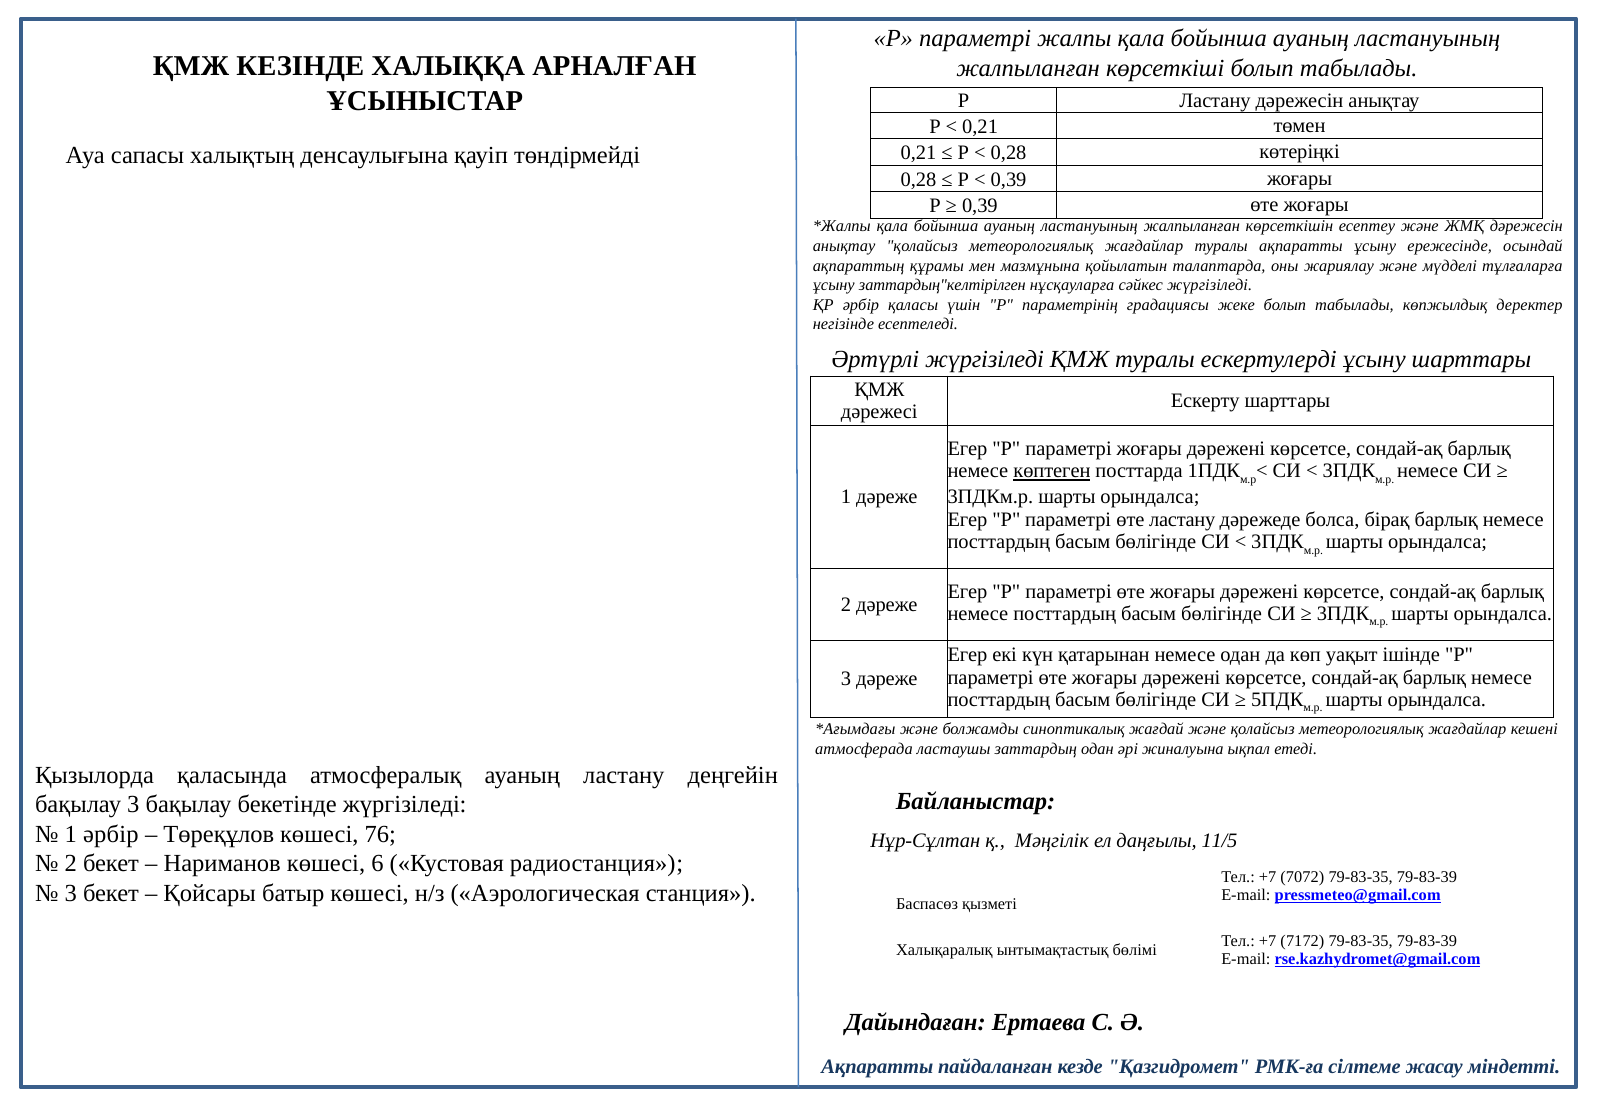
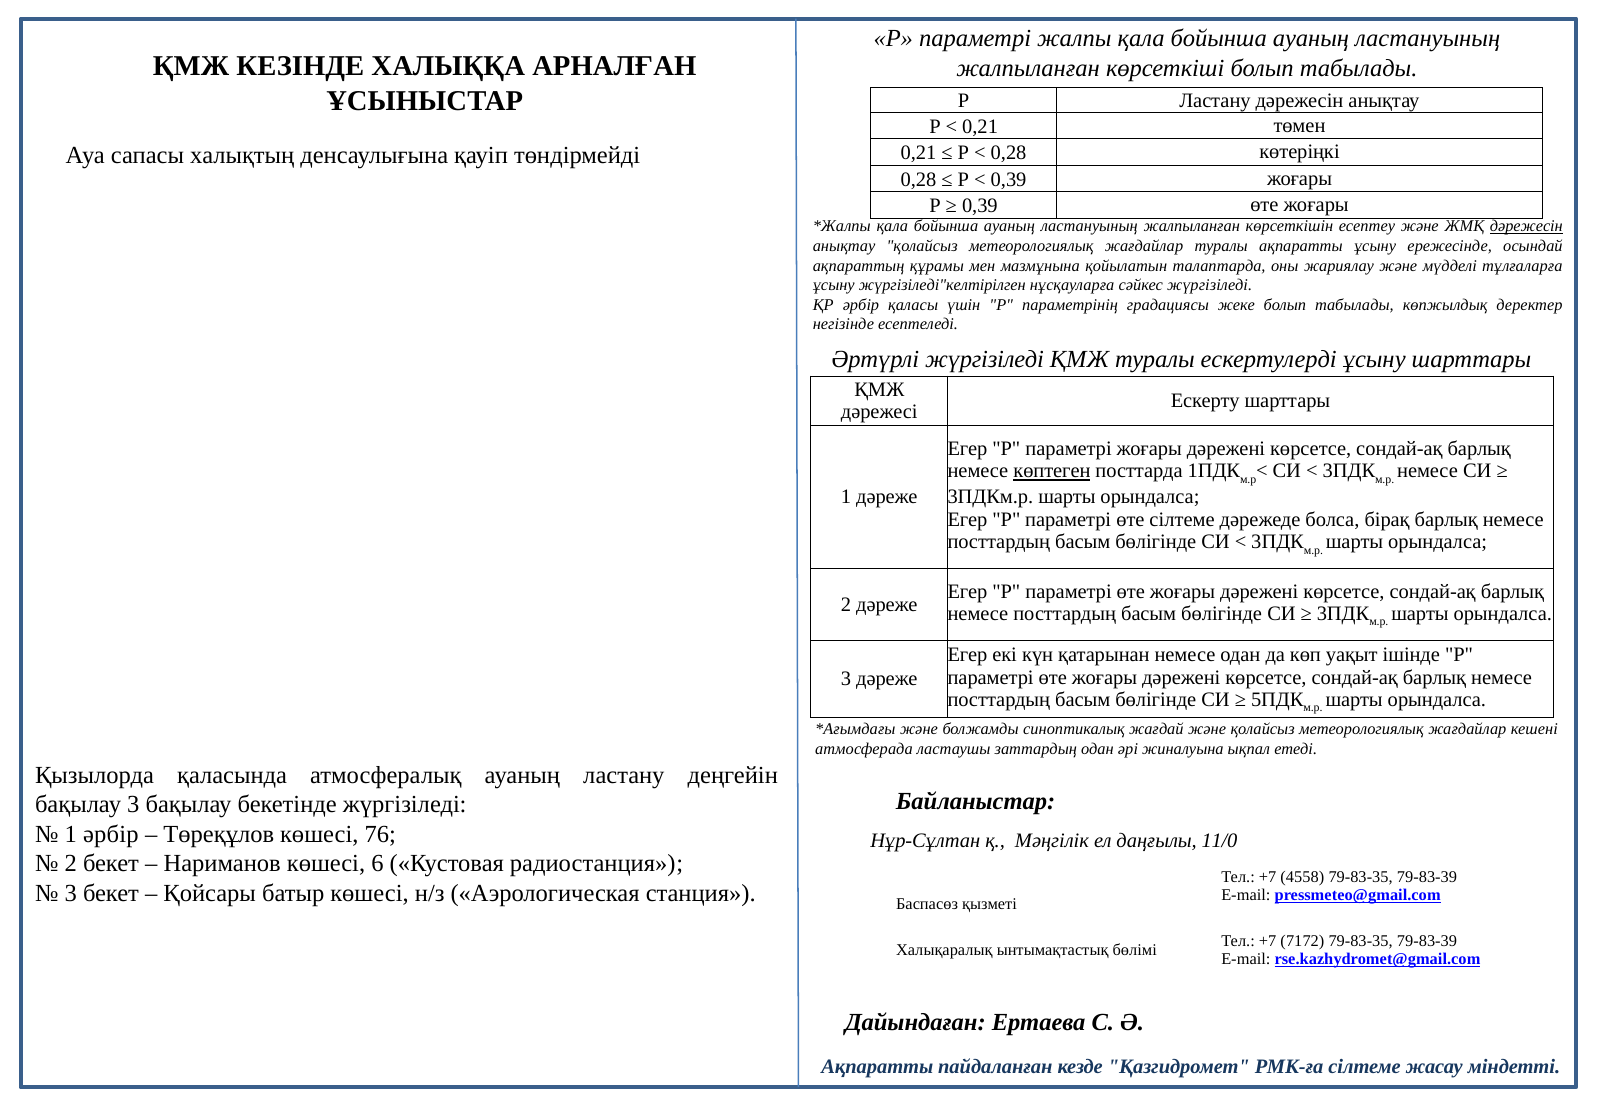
дәрежесін underline: none -> present (1526, 226)
заттардың"келтірілген: заттардың"келтірілген -> жүргізіледі"келтірілген (942, 285)
өте ластану: ластану -> сілтеме (1182, 519)
11/5: 11/5 -> 11/0 (1219, 840)
7072: 7072 -> 4558 (1302, 877)
